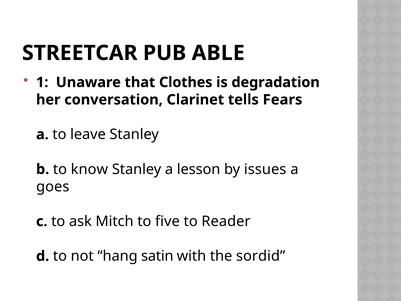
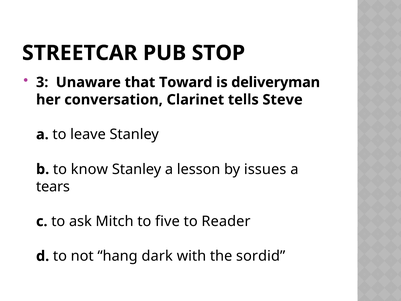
ABLE: ABLE -> STOP (218, 53)
1: 1 -> 3 (42, 82)
Clothes: Clothes -> Toward (186, 82)
degradation: degradation -> deliveryman (276, 82)
Fears: Fears -> Steve (283, 100)
goes: goes -> tears (53, 186)
satin: satin -> dark (157, 256)
